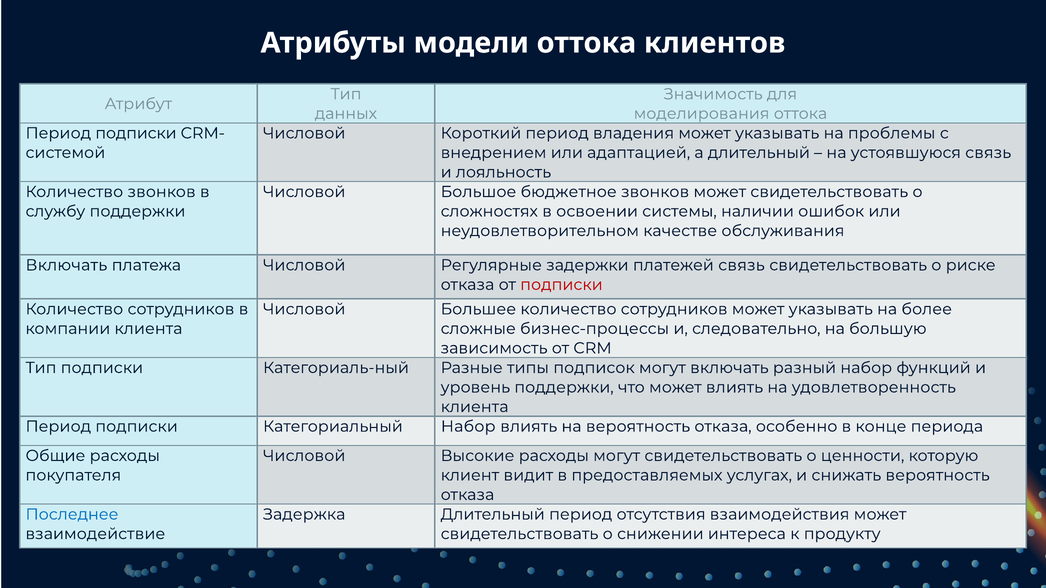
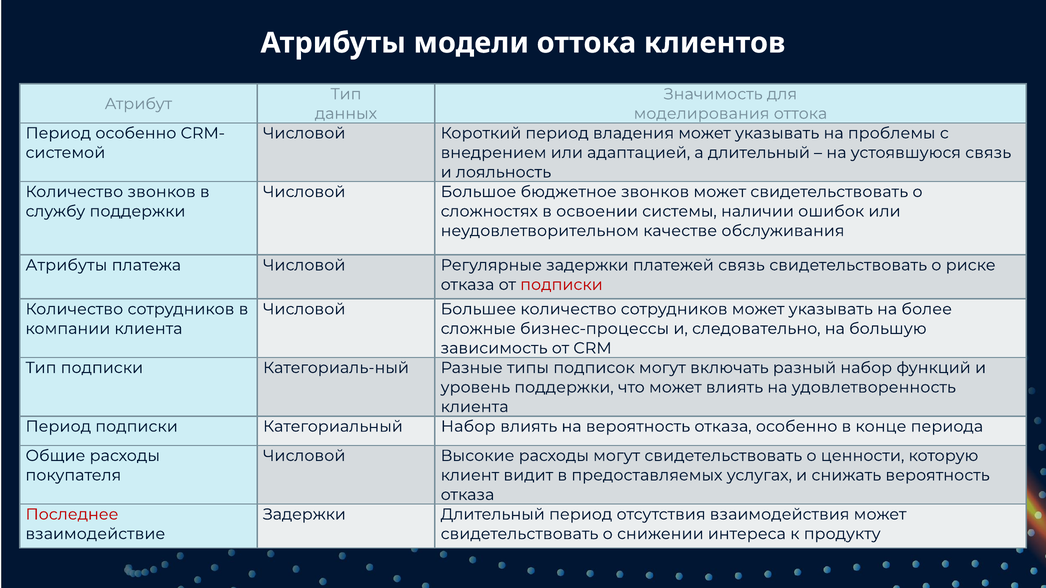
подписки: подписки -> особенно (136, 133)
Включать: Включать -> Атрибуты (66, 265)
Последнее colour: blue -> red (72, 515)
Задержка: Задержка -> Задержки (304, 515)
